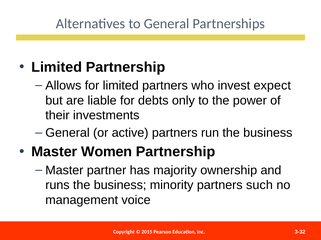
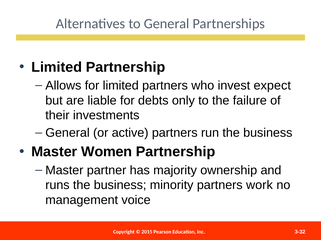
power: power -> failure (250, 101)
such: such -> work (259, 186)
